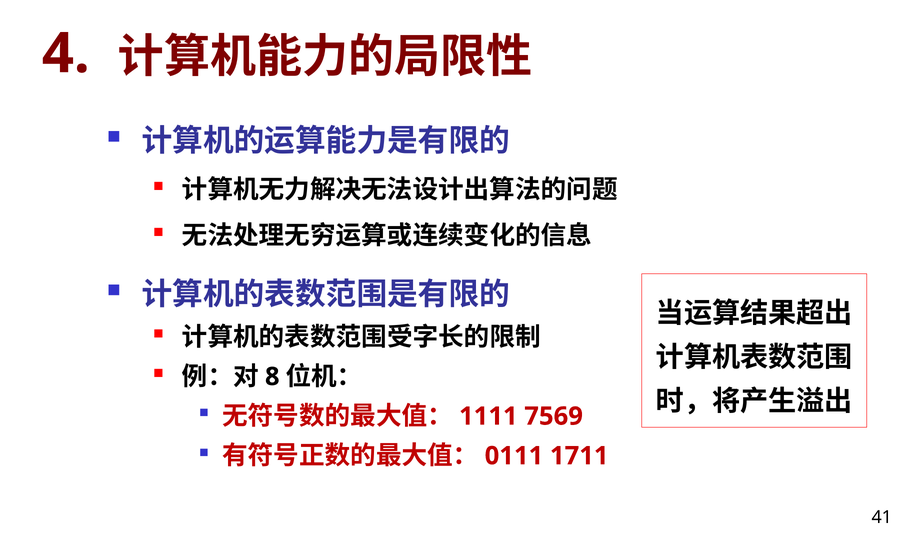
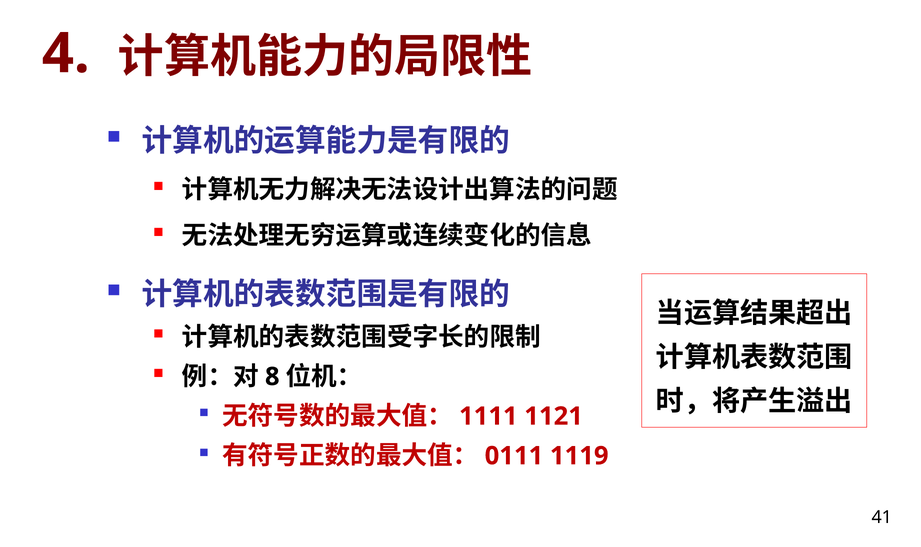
7569: 7569 -> 1121 (554, 417)
1711: 1711 -> 1119 (579, 456)
